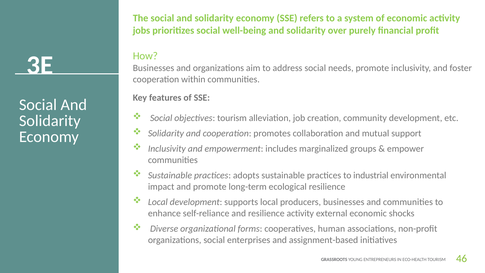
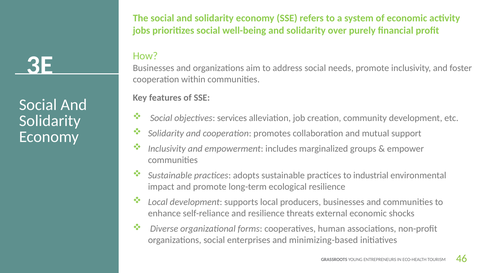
objectives tourism: tourism -> services (232, 118)
resilience activity: activity -> threats (300, 213)
assignment-based: assignment-based -> minimizing-based (323, 240)
